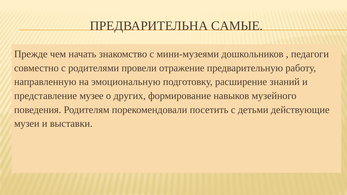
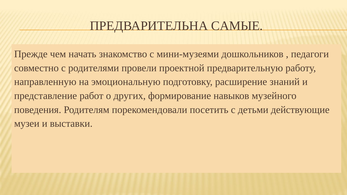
отражение: отражение -> проектной (182, 68)
музее: музее -> работ (91, 96)
